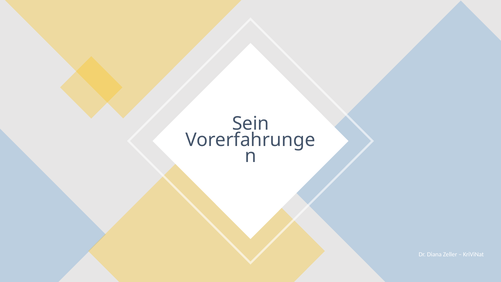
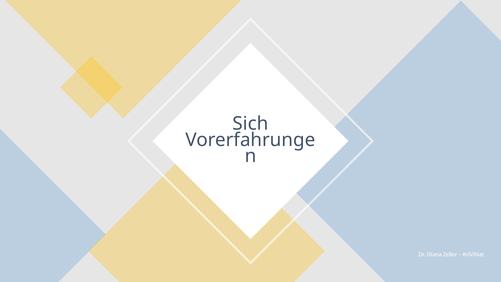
Sein: Sein -> Sich (250, 124)
